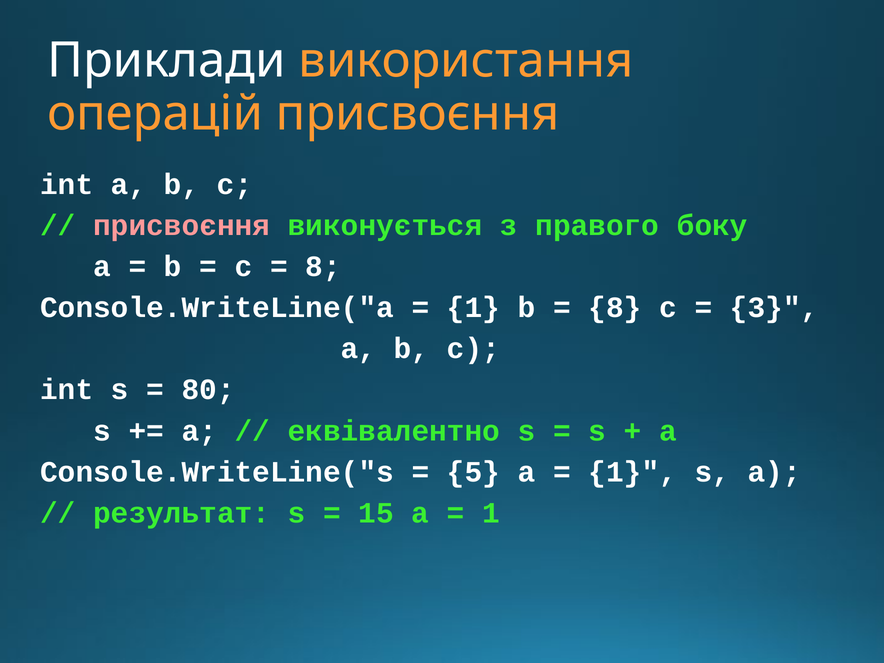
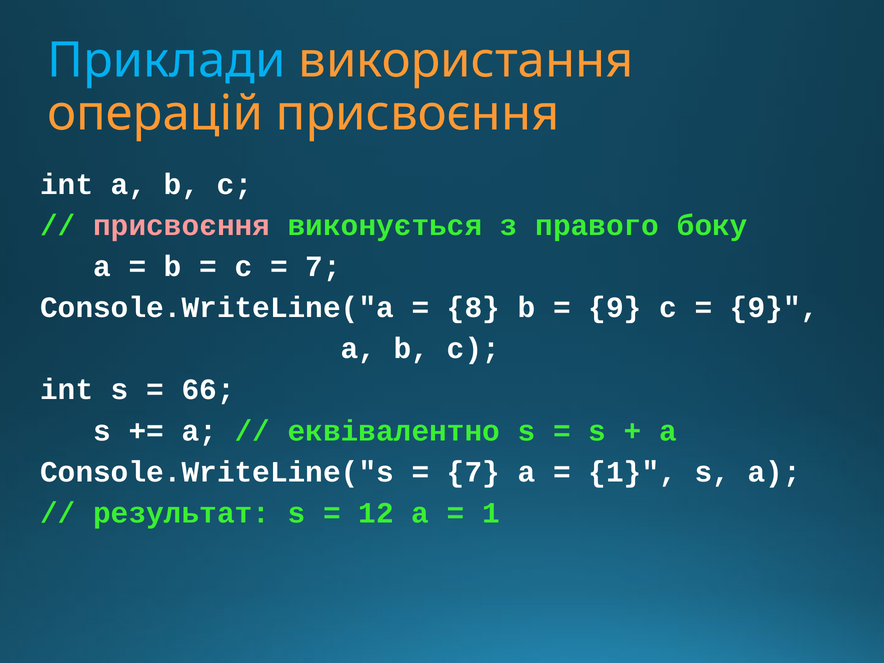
Приклади colour: white -> light blue (166, 60)
8: 8 -> 7 (323, 267)
1: 1 -> 8 (473, 308)
8: 8 -> 9 (615, 308)
3: 3 -> 9 (774, 308)
80: 80 -> 66 (208, 390)
5: 5 -> 7 (473, 472)
15: 15 -> 12 (376, 513)
